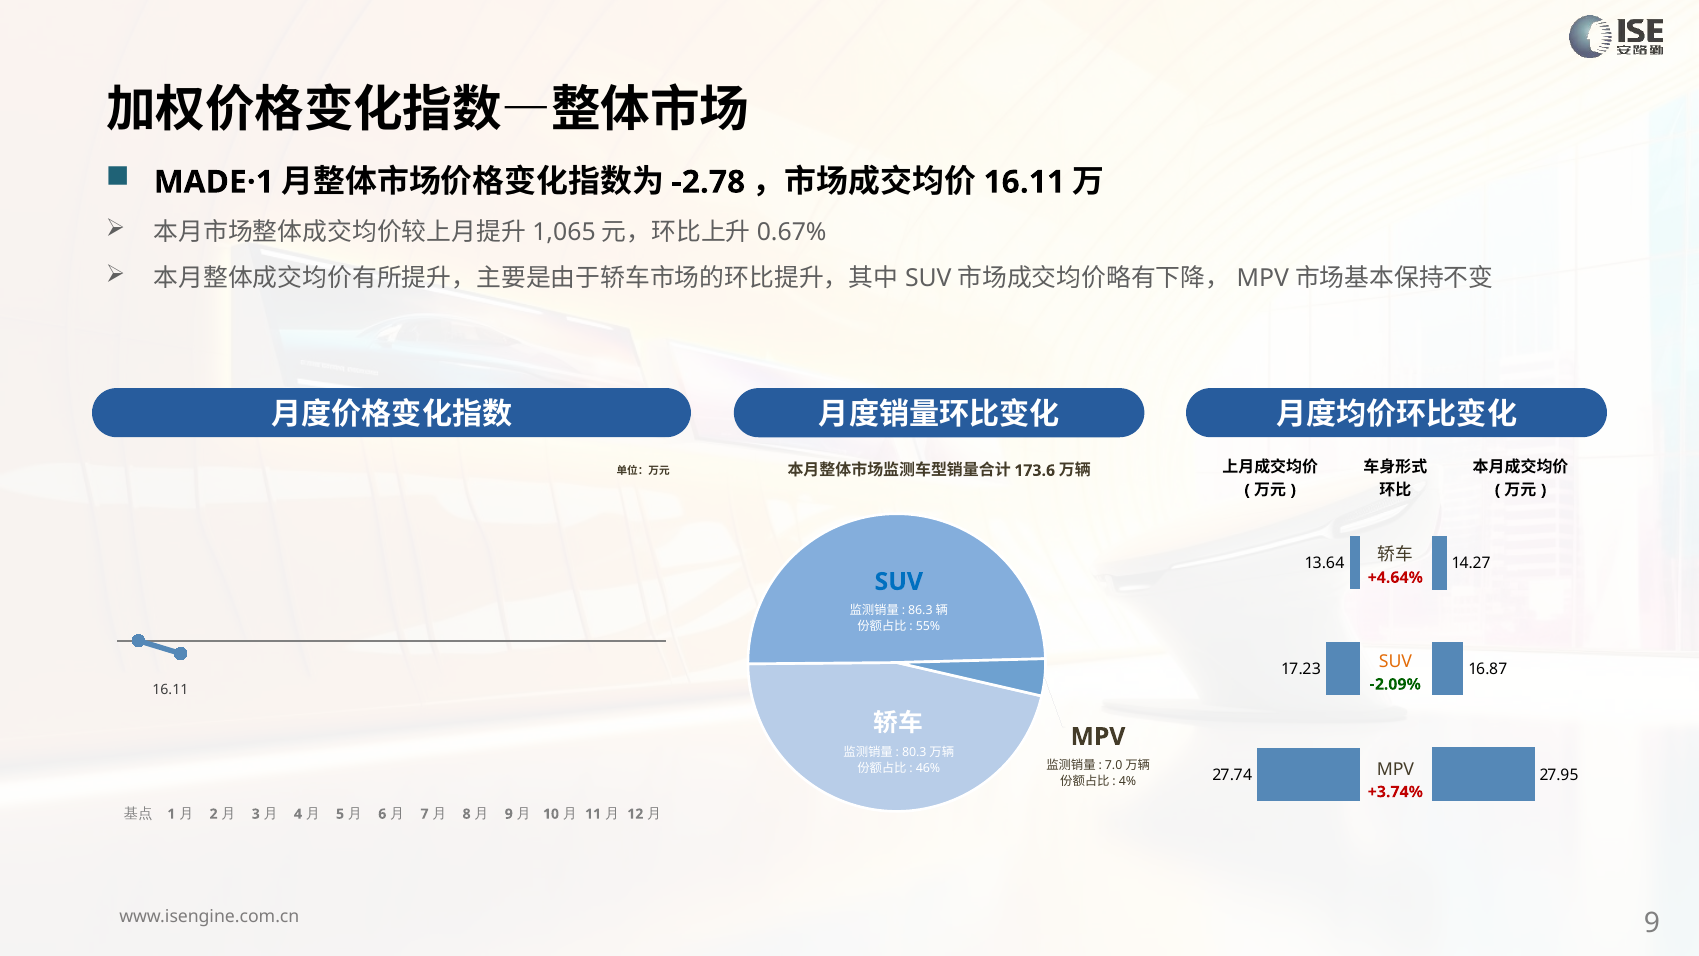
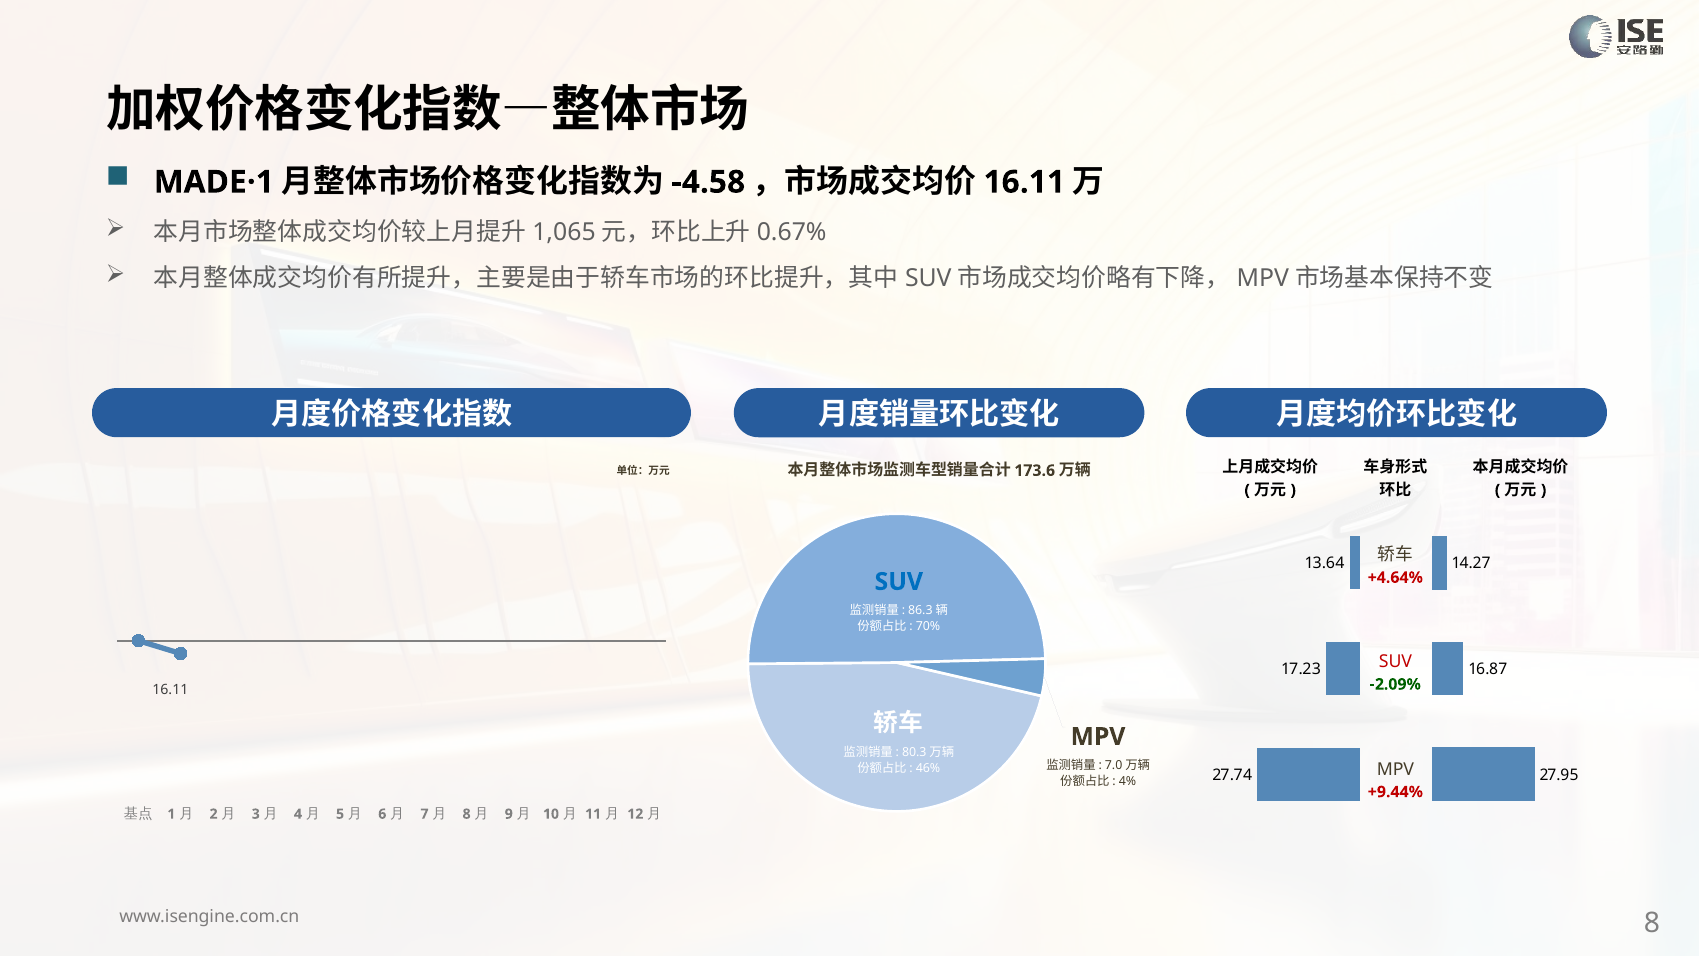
-2.78: -2.78 -> -4.58 (708, 182)
55%: 55% -> 70% (928, 626)
SUV colour: orange -> red (1395, 661)
+3.74%: +3.74% -> +9.44% (1395, 792)
9: 9 -> 8 (1652, 923)
